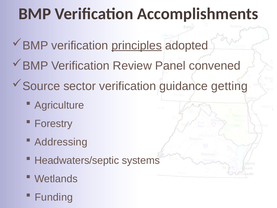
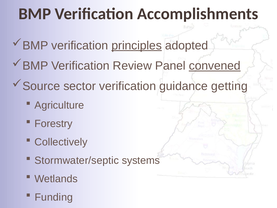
convened underline: none -> present (215, 66)
Addressing: Addressing -> Collectively (61, 142)
Headwaters/septic: Headwaters/septic -> Stormwater/septic (77, 160)
